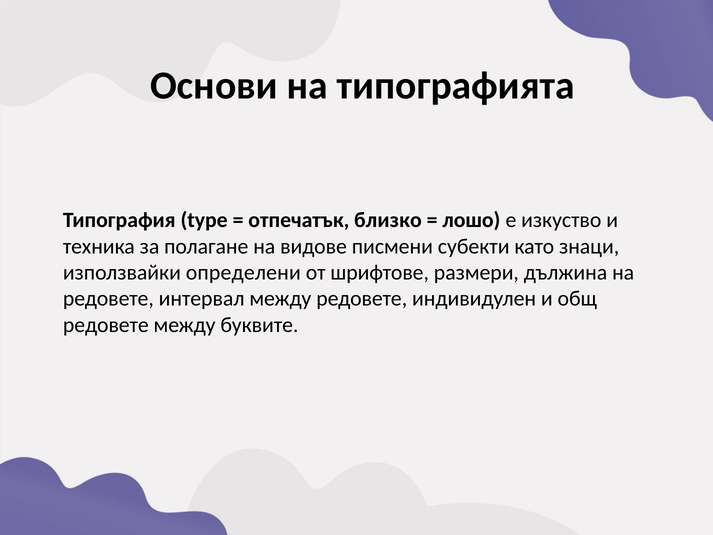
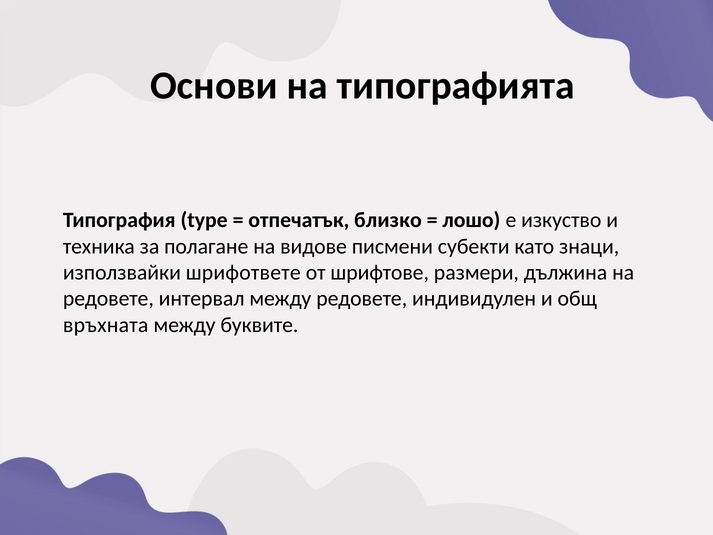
определени: определени -> шрифответе (243, 272)
редовете: редовете -> връхната (106, 325)
